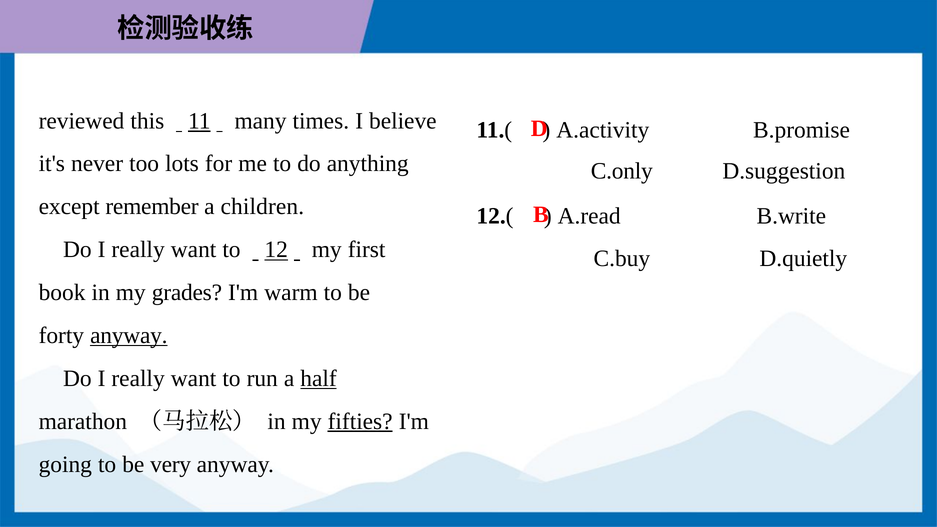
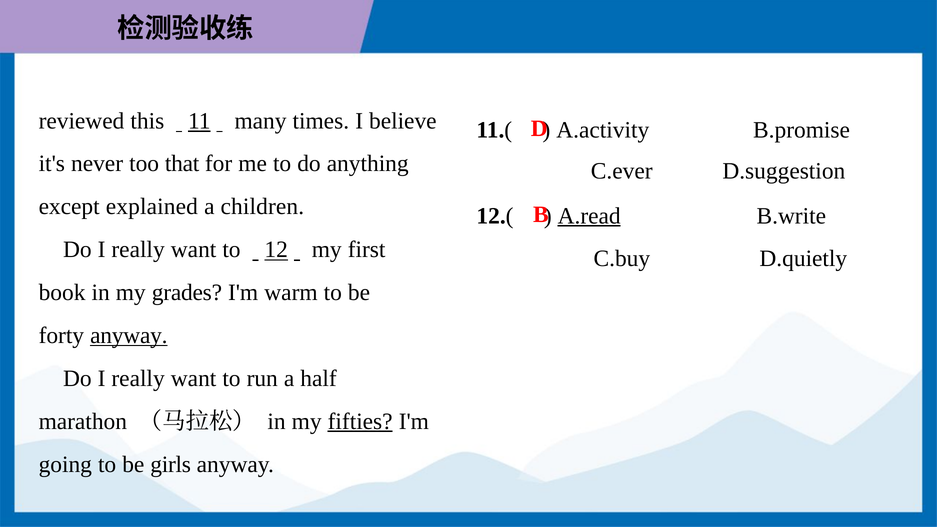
lots: lots -> that (182, 164)
C.only: C.only -> C.ever (622, 171)
remember: remember -> explained (152, 207)
A.read underline: none -> present (589, 216)
half underline: present -> none (318, 378)
very: very -> girls (171, 464)
